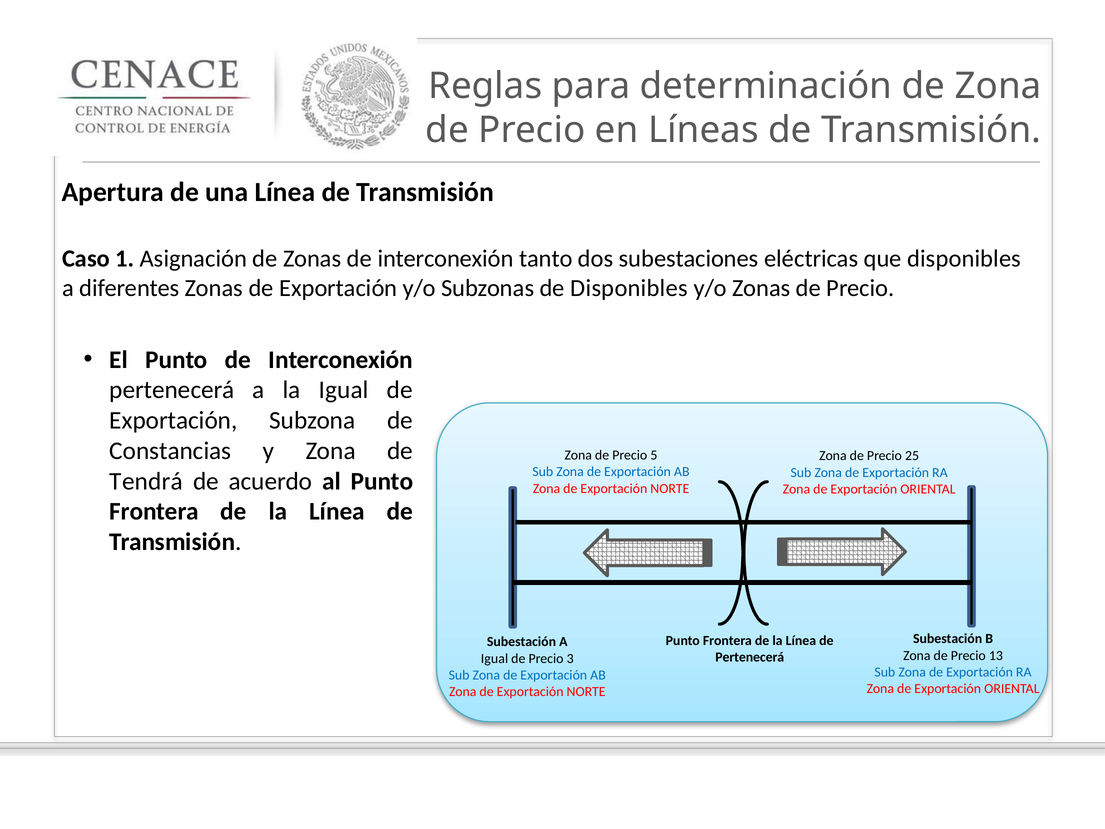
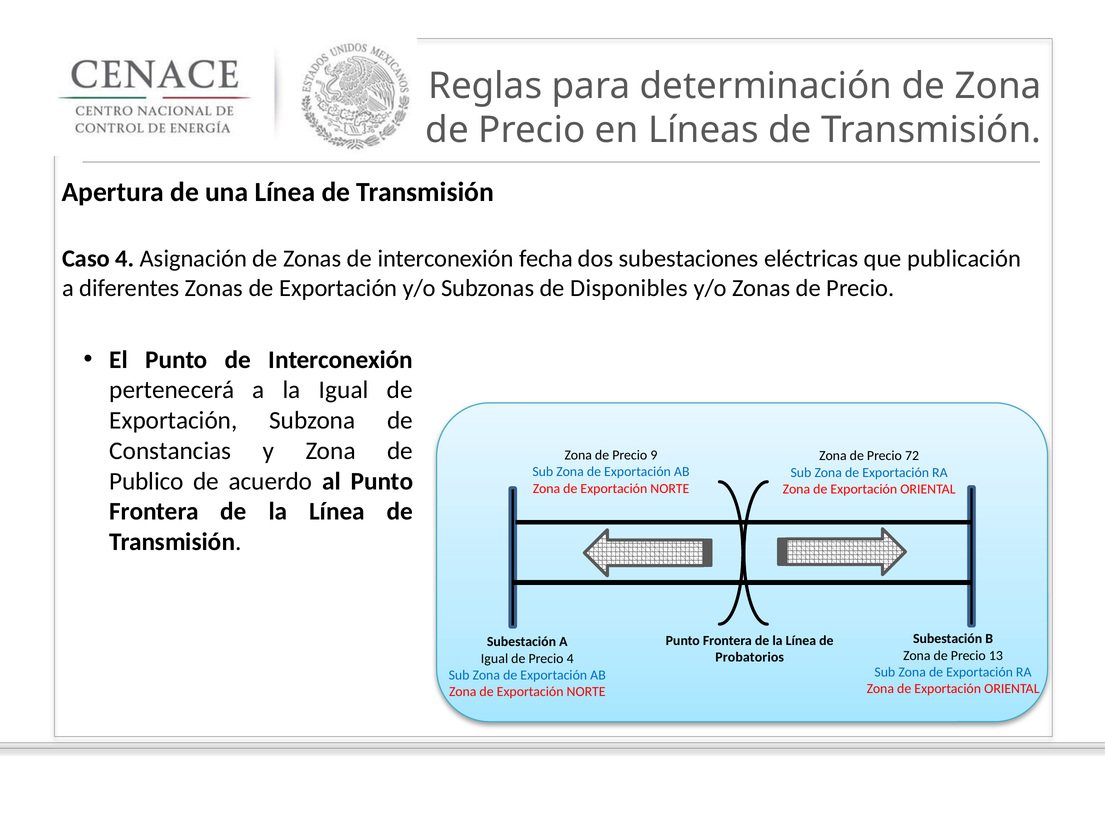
Caso 1: 1 -> 4 (125, 258)
tanto: tanto -> fecha (546, 258)
que disponibles: disponibles -> publicación (964, 258)
5: 5 -> 9 (654, 455)
25: 25 -> 72 (912, 456)
Tendrá: Tendrá -> Publico (146, 481)
Pertenecerá: Pertenecerá -> Probatorios (750, 657)
Precio 3: 3 -> 4 (570, 658)
